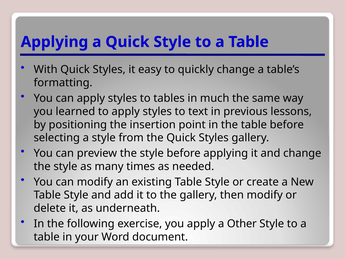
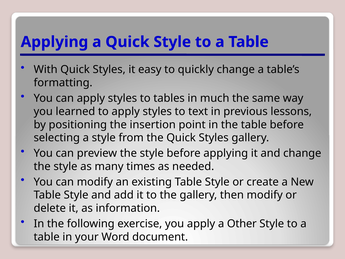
underneath: underneath -> information (128, 208)
